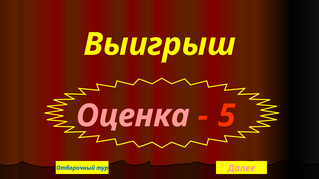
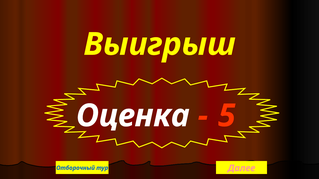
Оценка colour: pink -> white (133, 116)
